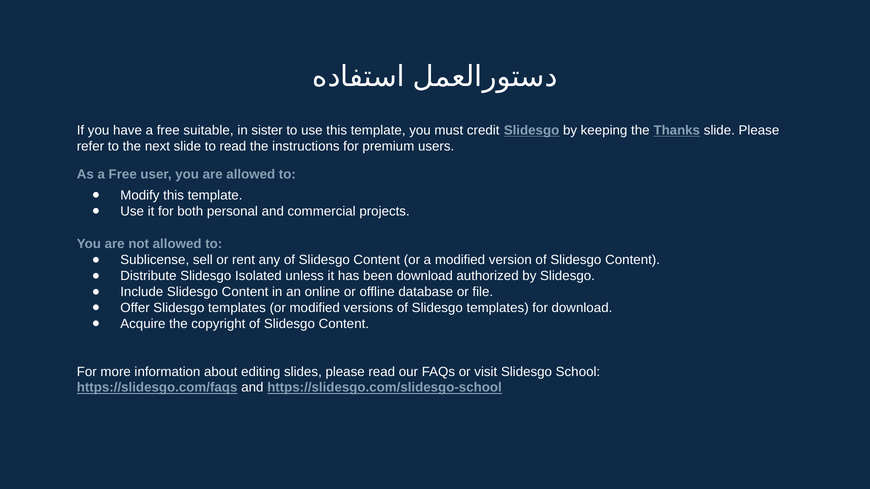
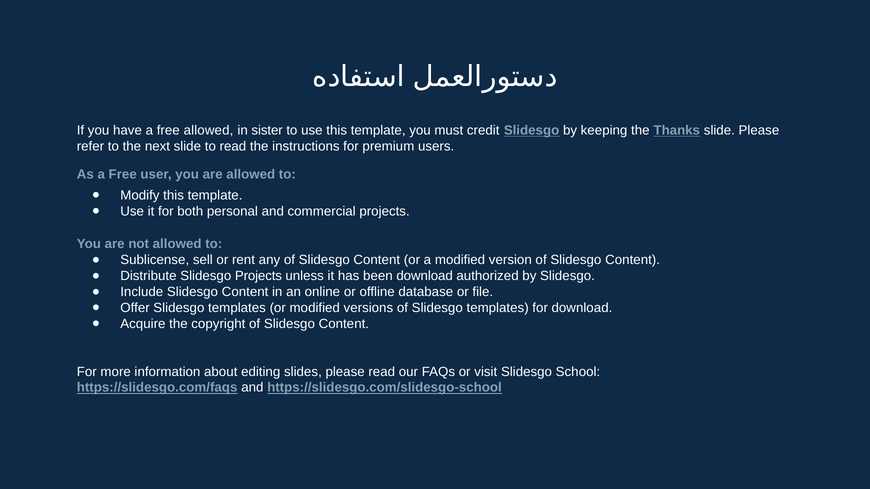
free suitable: suitable -> allowed (209, 131)
Slidesgo Isolated: Isolated -> Projects (258, 276)
